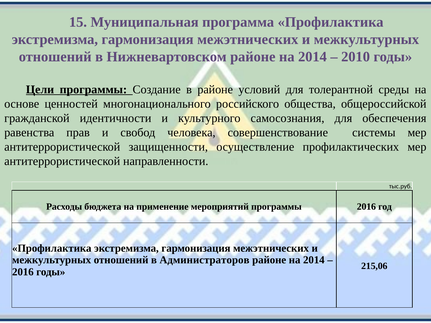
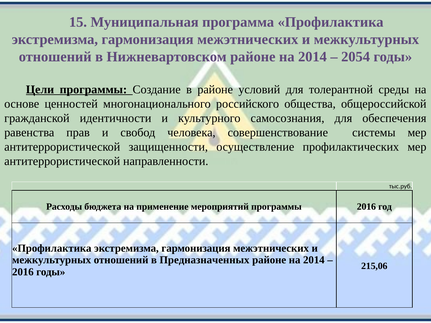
2010: 2010 -> 2054 (356, 57)
Администраторов: Администраторов -> Предназначенных (204, 260)
